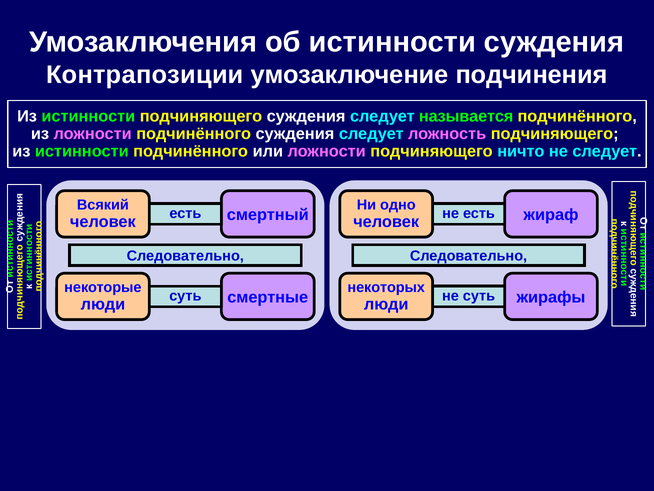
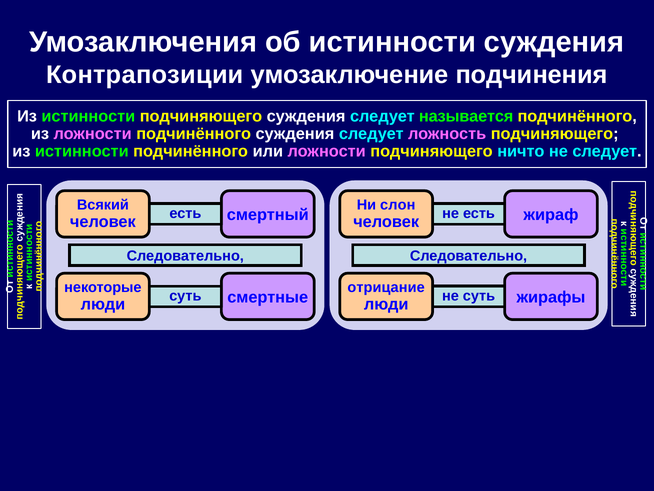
одно: одно -> слон (398, 205)
некоторых: некоторых -> отрицание (386, 287)
